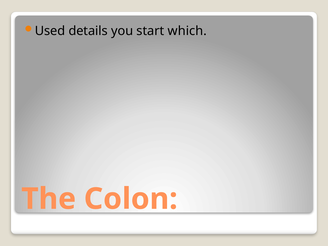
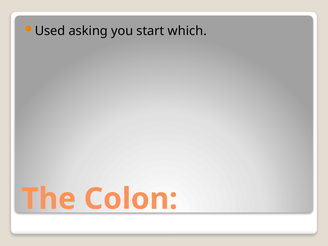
details: details -> asking (88, 31)
